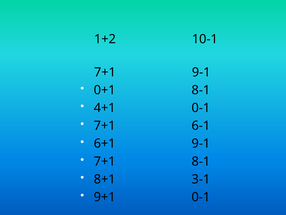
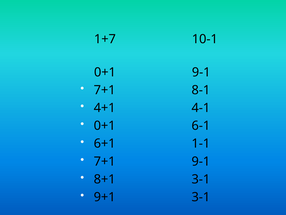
1+2: 1+2 -> 1+7 (105, 39)
7+1: 7+1 -> 0+1 (105, 72)
0+1: 0+1 -> 7+1 (105, 90)
4+1 0-1: 0-1 -> 4-1 (201, 108)
7+1: 7+1 -> 0+1 (105, 125)
6+1 9-1: 9-1 -> 1-1 (201, 143)
7+1 8-1: 8-1 -> 9-1 (201, 161)
9+1 0-1: 0-1 -> 3-1 (201, 197)
